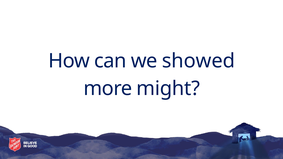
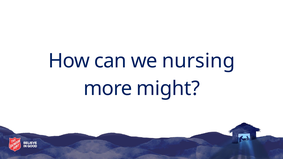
showed: showed -> nursing (198, 61)
